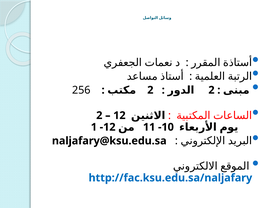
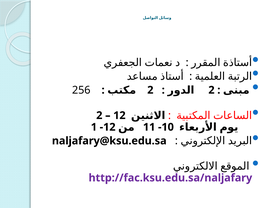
http://fac.ksu.edu.sa/naljafary colour: blue -> purple (170, 178)
